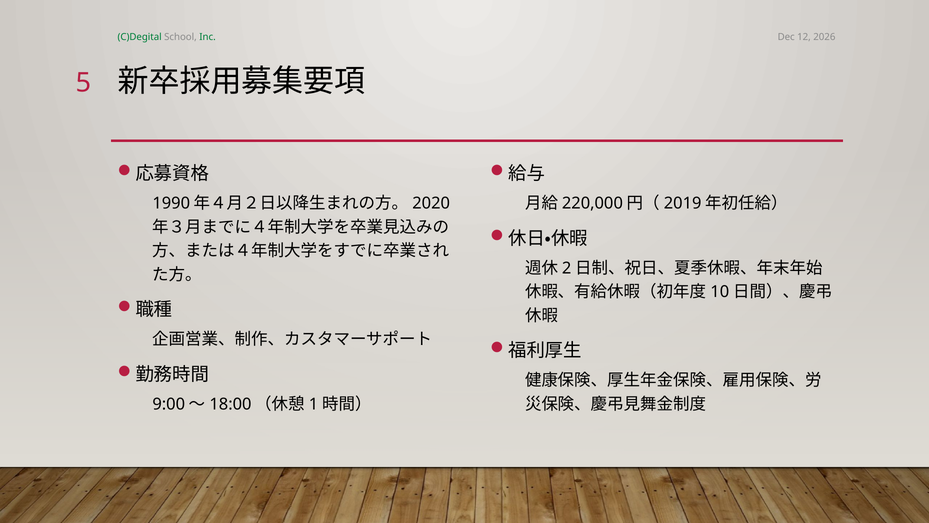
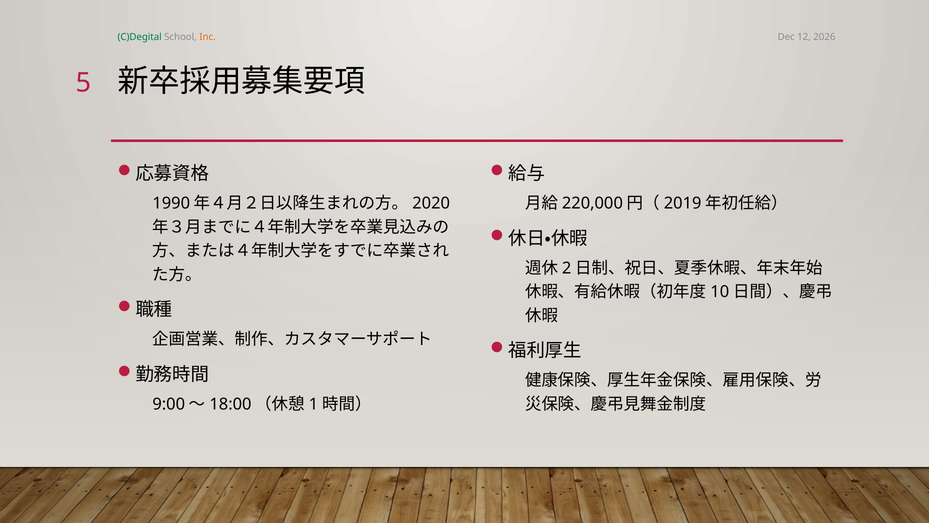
Inc colour: green -> orange (208, 37)
